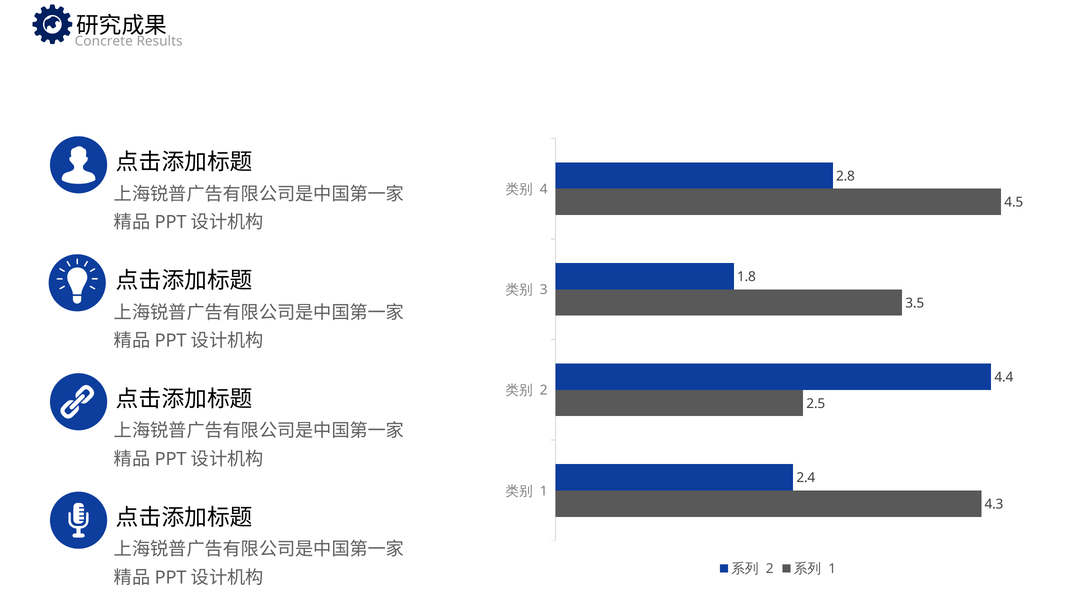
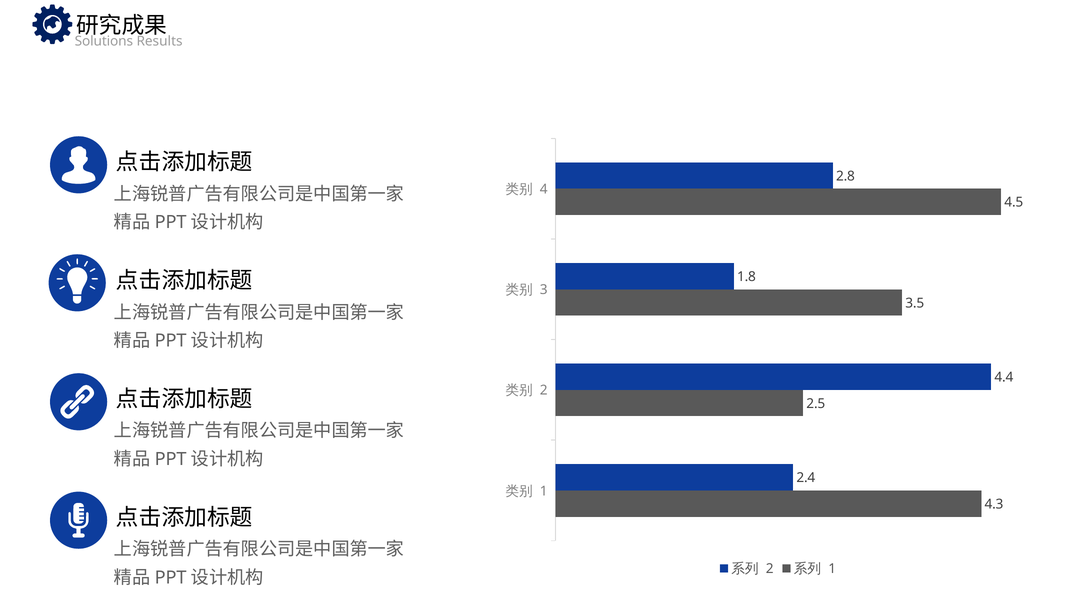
Concrete: Concrete -> Solutions (104, 41)
